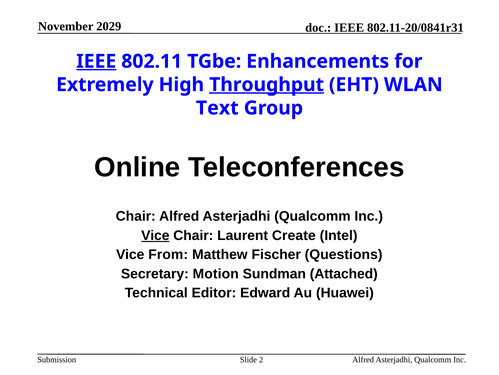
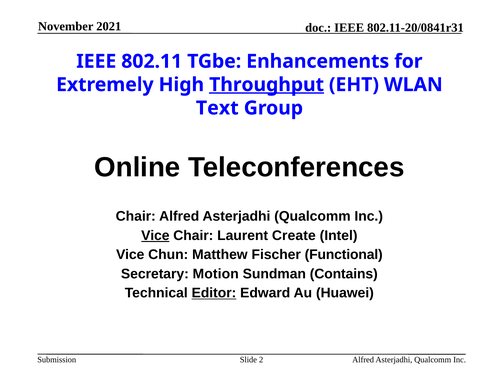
2029: 2029 -> 2021 (109, 26)
IEEE underline: present -> none (96, 61)
From: From -> Chun (168, 254)
Questions: Questions -> Functional (344, 254)
Attached: Attached -> Contains (344, 273)
Editor underline: none -> present (214, 292)
